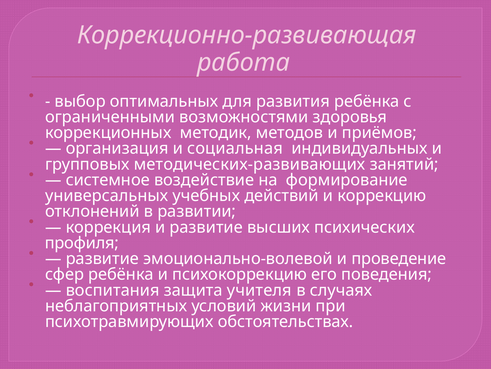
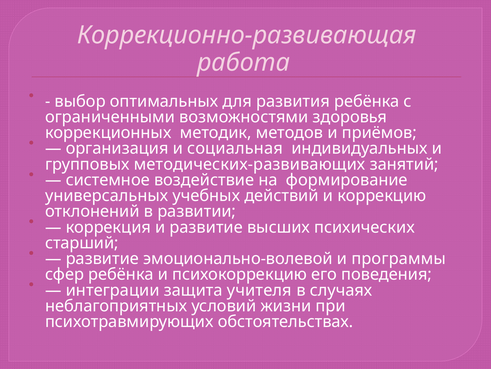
профиля: профиля -> старший (82, 243)
проведение: проведение -> программы (399, 258)
воспитания: воспитания -> интеграции (113, 290)
